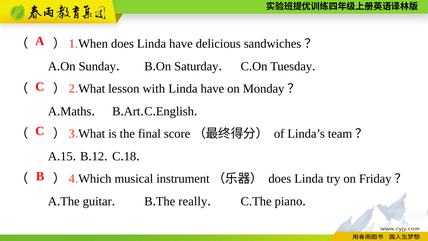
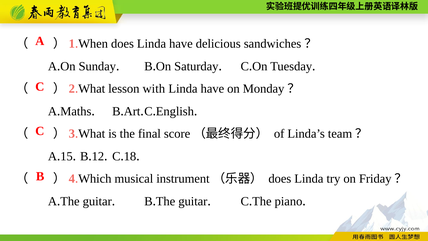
really: really -> guitar (193, 201)
